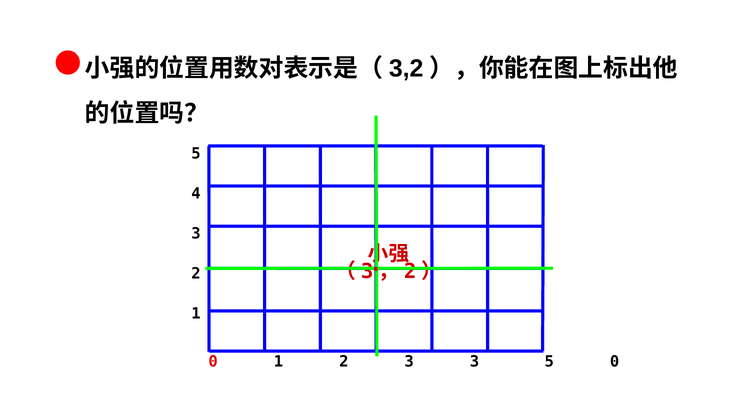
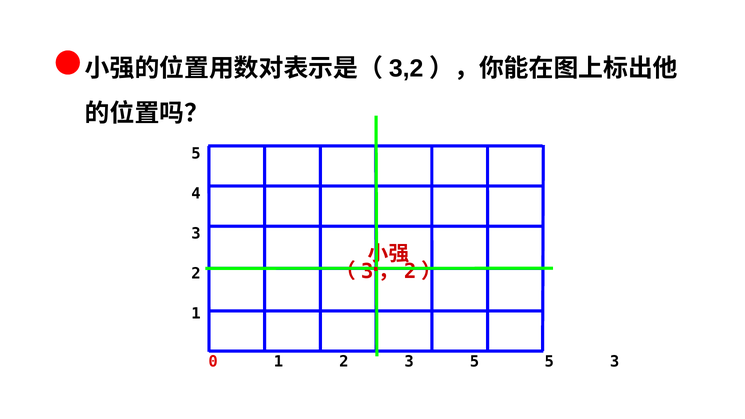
3 3: 3 -> 5 (475, 362)
5 0: 0 -> 3 (615, 362)
